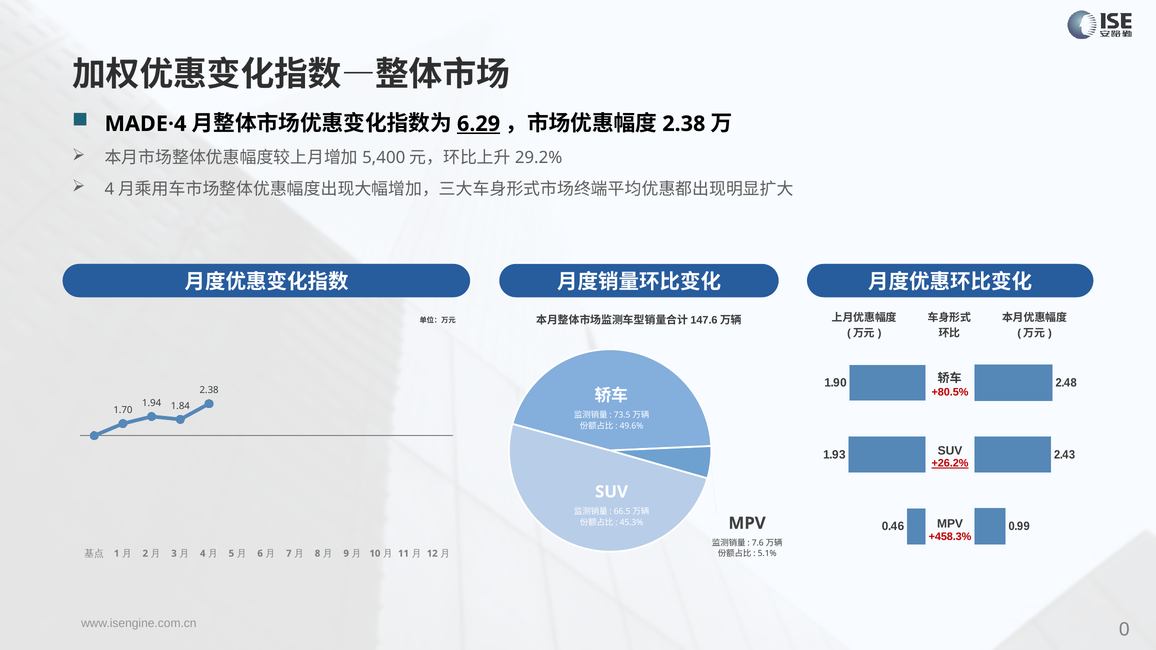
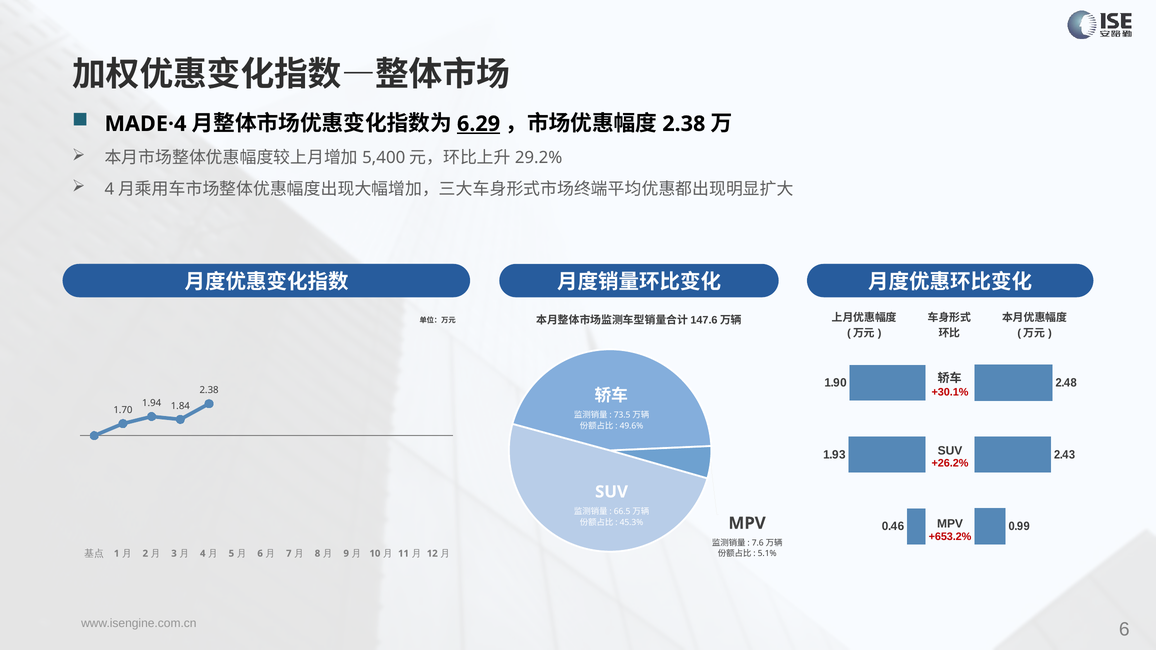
+80.5%: +80.5% -> +30.1% (950, 392)
+26.2% underline: present -> none (950, 464)
+458.3%: +458.3% -> +653.2% (950, 537)
0: 0 -> 6 (1124, 630)
